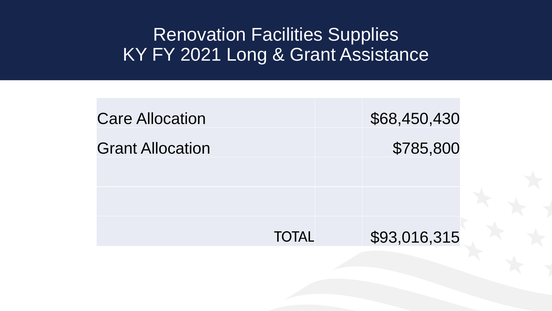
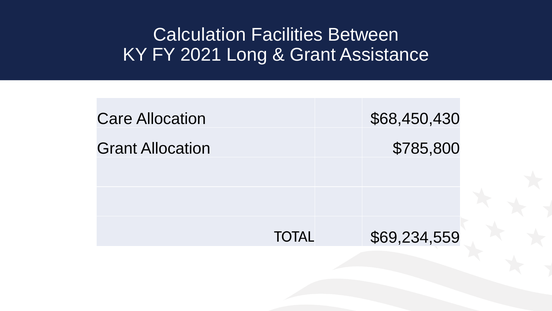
Renovation: Renovation -> Calculation (200, 35)
Supplies: Supplies -> Between (363, 35)
$93,016,315: $93,016,315 -> $69,234,559 (415, 237)
